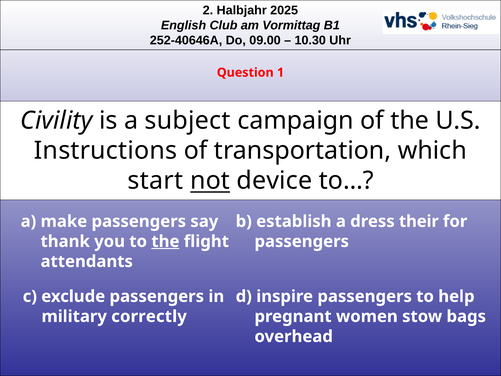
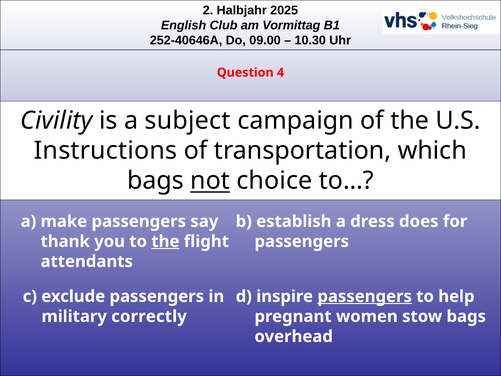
1: 1 -> 4 (281, 72)
start: start -> bags (156, 180)
device: device -> choice (274, 180)
their: their -> does (419, 221)
passengers underline: none -> present (365, 296)
